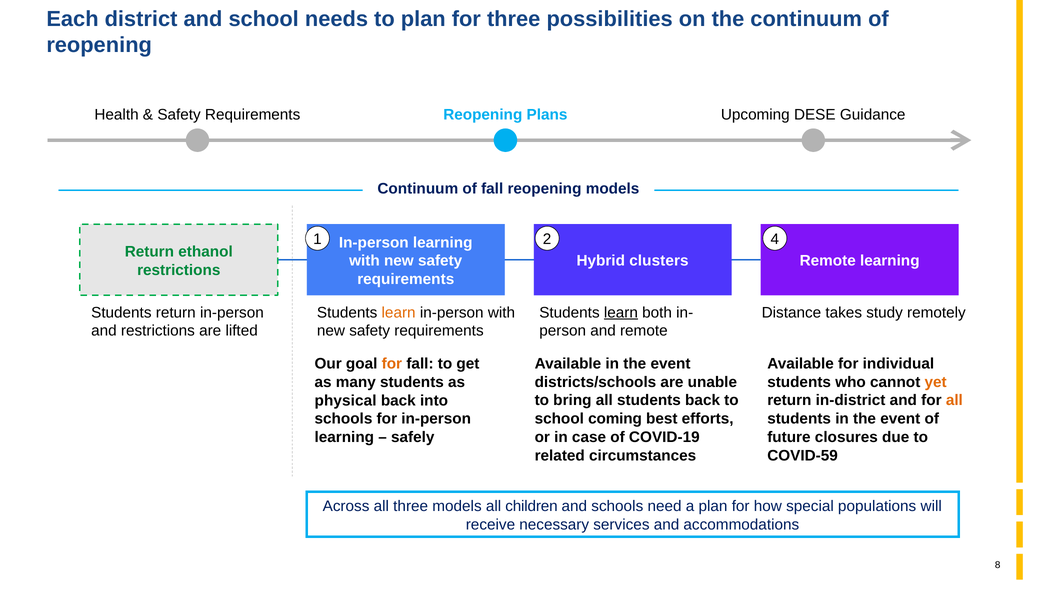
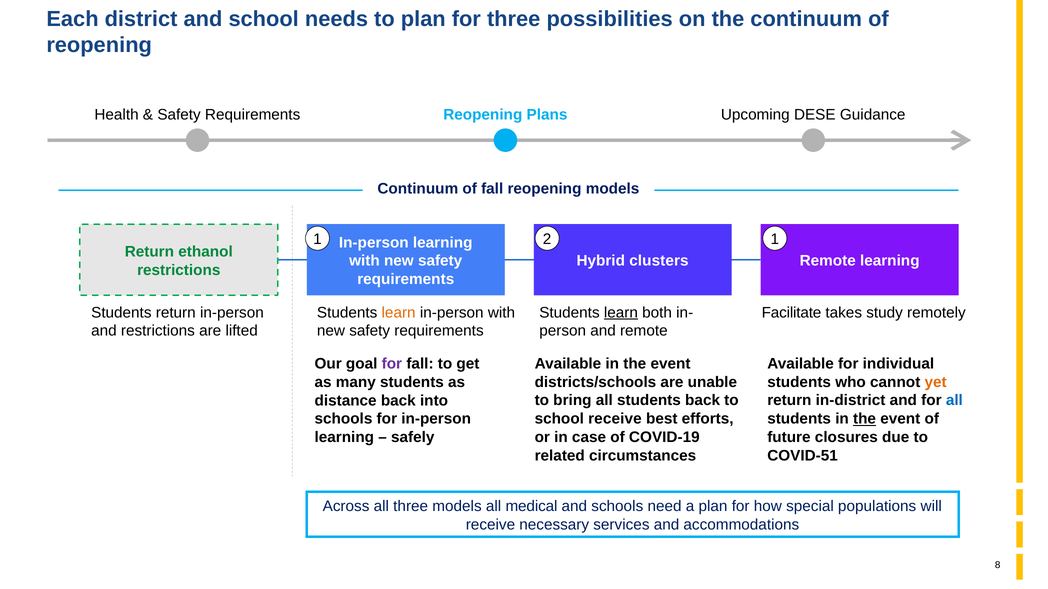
2 4: 4 -> 1 (775, 239)
Distance: Distance -> Facilitate (792, 313)
for colour: orange -> purple (392, 364)
physical: physical -> distance (346, 401)
all colour: orange -> blue (954, 401)
school coming: coming -> receive (615, 419)
the underline: none -> present (865, 419)
COVID-59: COVID-59 -> COVID-51 (803, 456)
children: children -> medical (531, 507)
